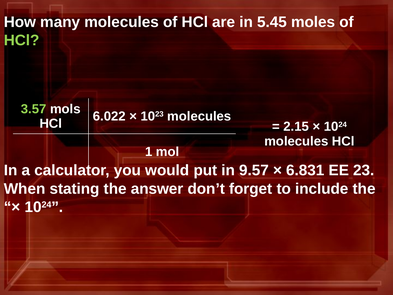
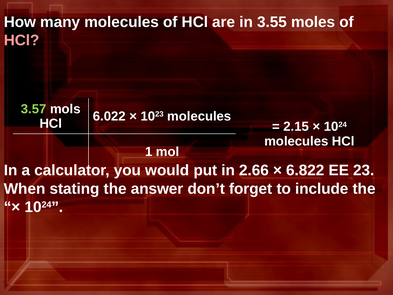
5.45: 5.45 -> 3.55 (272, 22)
HCl colour: light green -> pink (22, 40)
9.57: 9.57 -> 2.66 (254, 170)
6.831: 6.831 -> 6.822 (305, 170)
